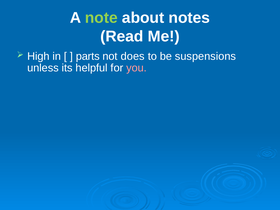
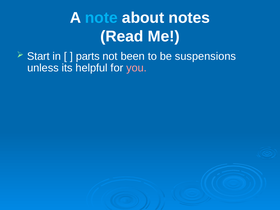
note colour: light green -> light blue (101, 18)
High: High -> Start (38, 56)
does: does -> been (133, 56)
